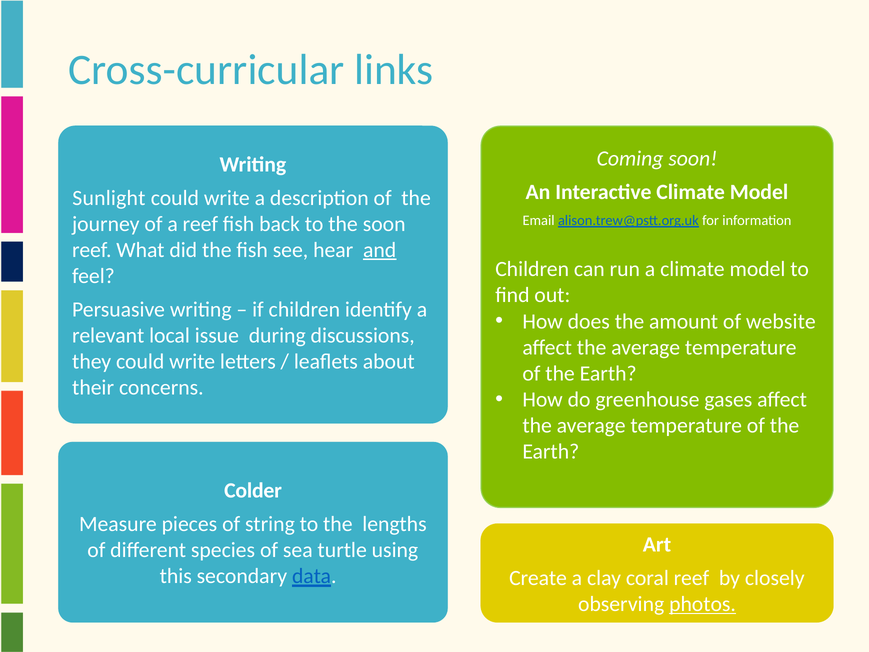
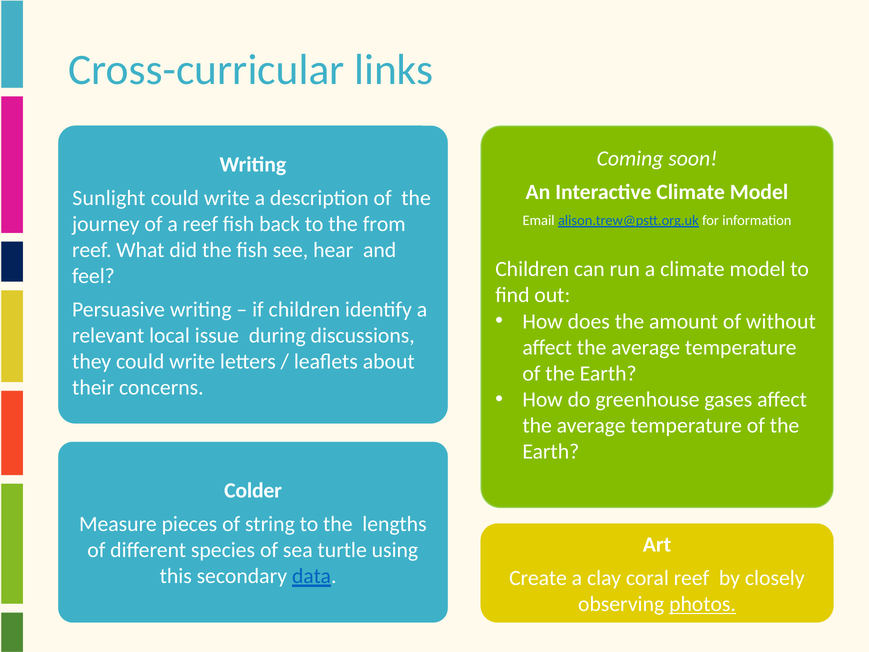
the soon: soon -> from (384, 224)
and underline: present -> none (380, 250)
website: website -> without (781, 321)
